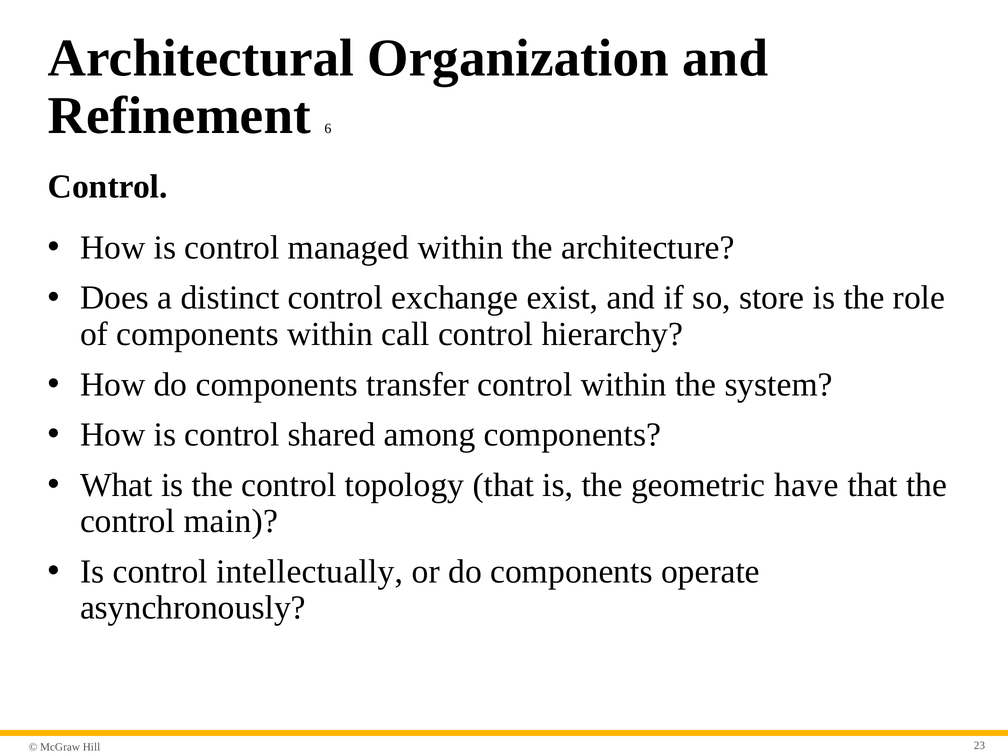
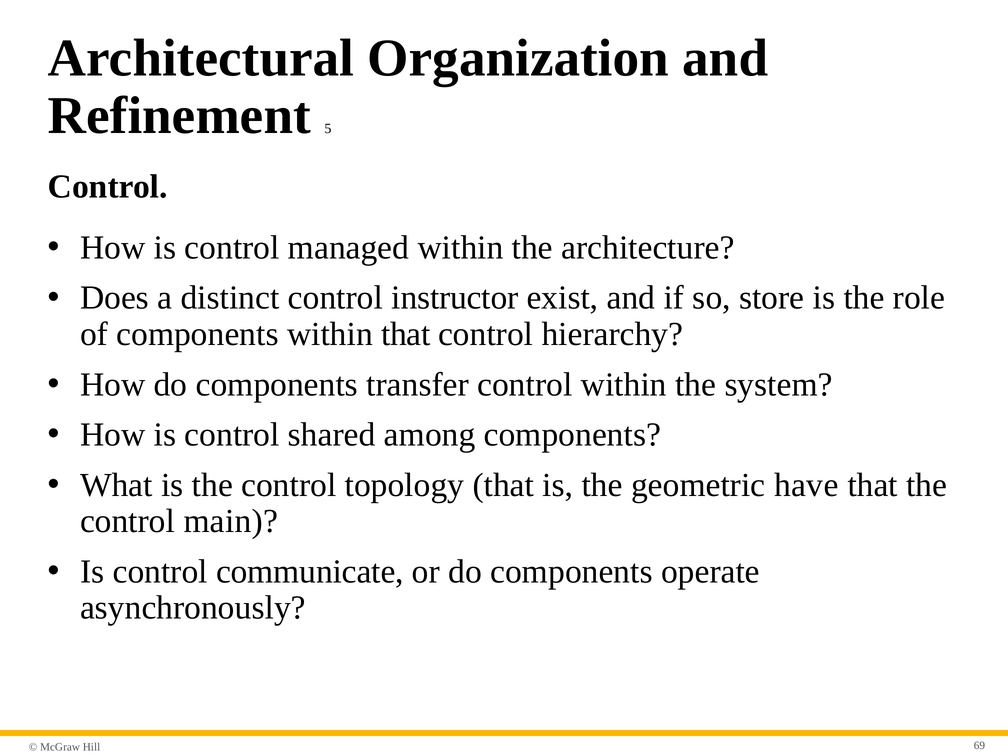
6: 6 -> 5 (328, 128)
exchange: exchange -> instructor (455, 298)
within call: call -> that (406, 334)
intellectually: intellectually -> communicate (310, 572)
23: 23 -> 69 (979, 745)
